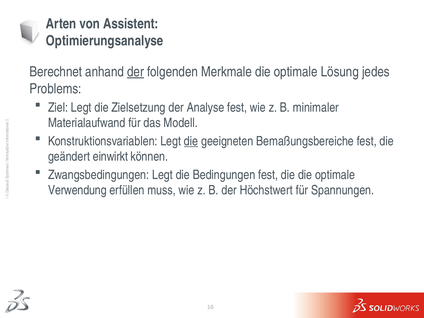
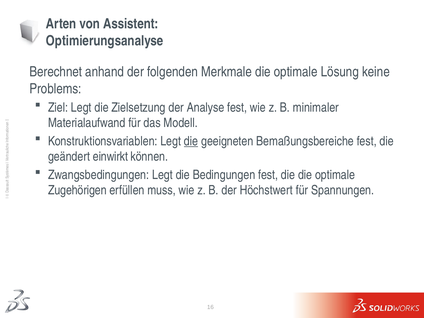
der underline: present -> none (136, 72)
jedes: jedes -> keine (376, 72)
Verwendung: Verwendung -> Zugehörigen (77, 190)
